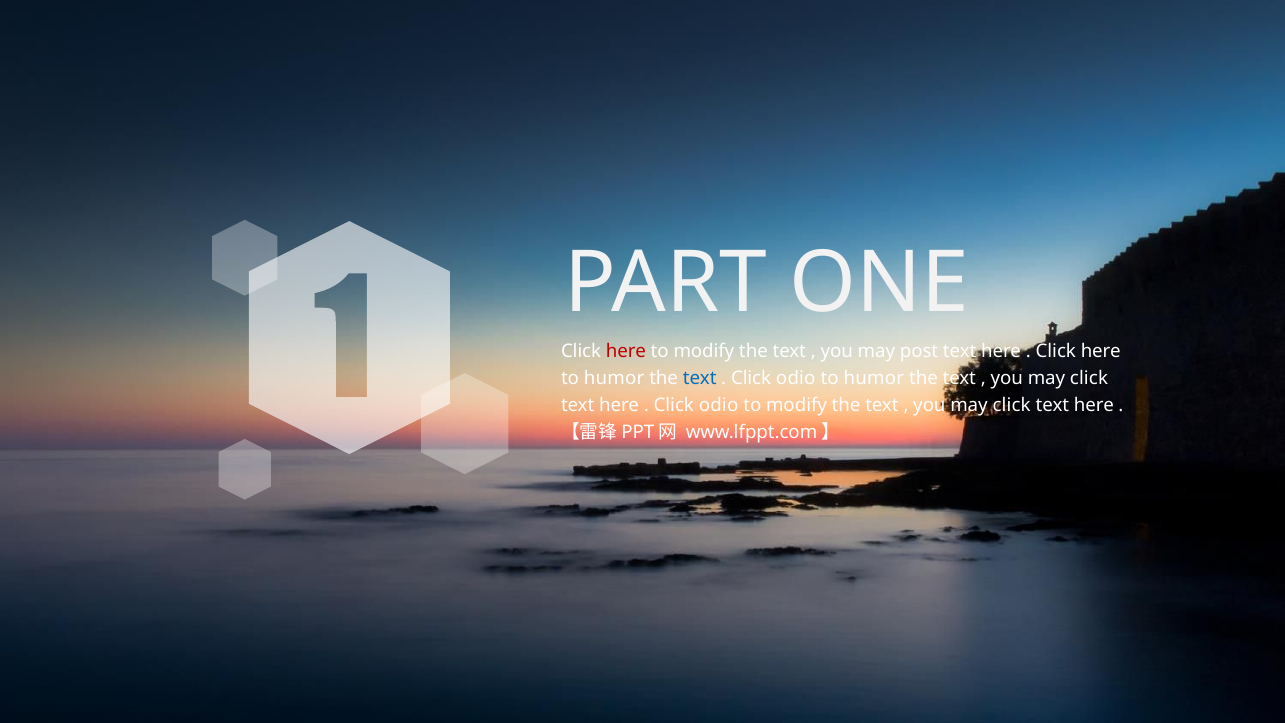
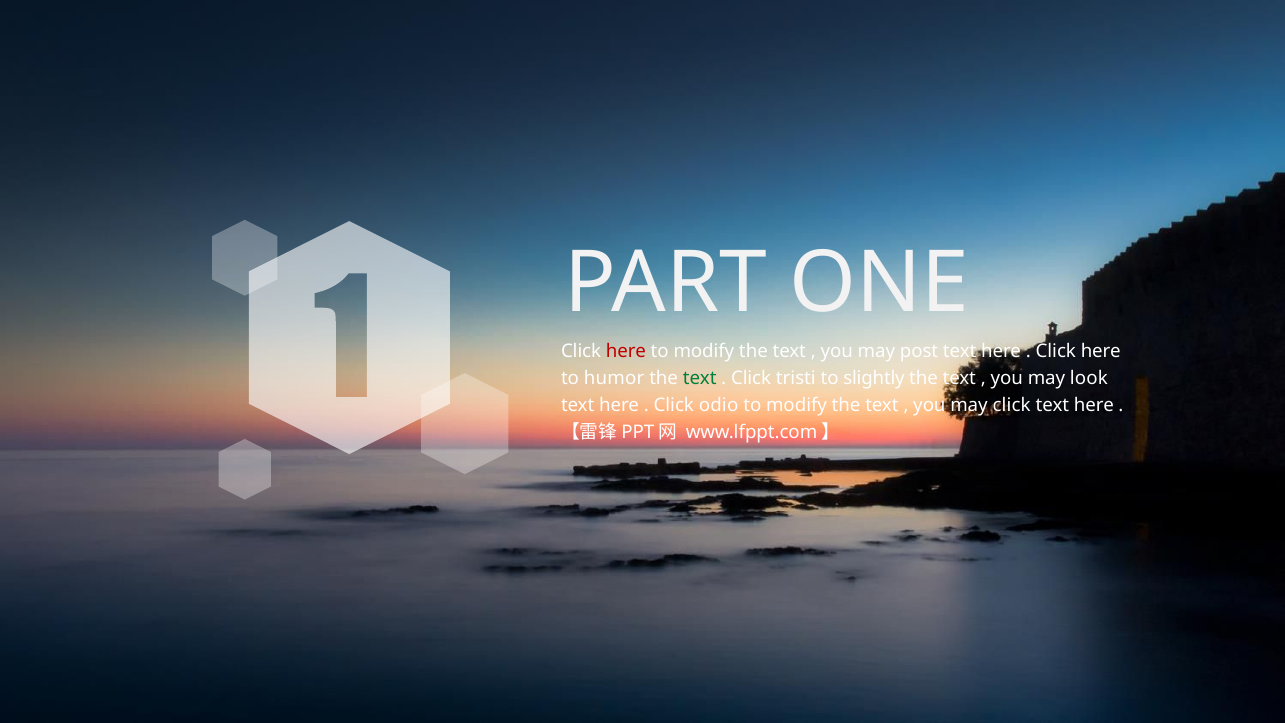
text colour: blue -> green (700, 378)
odio: odio -> tristi (796, 378)
humor: humor -> slightly (874, 378)
click: click -> look (1089, 378)
